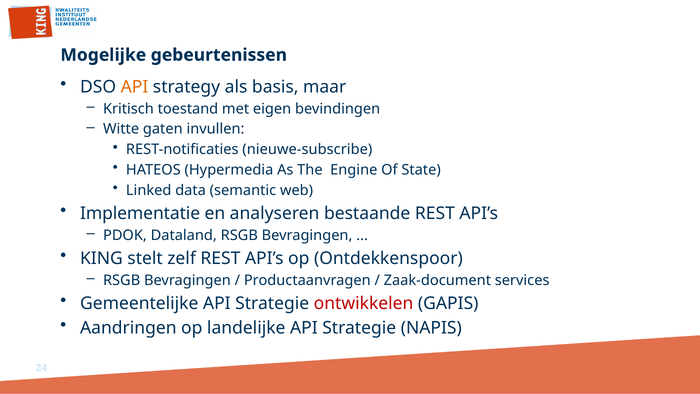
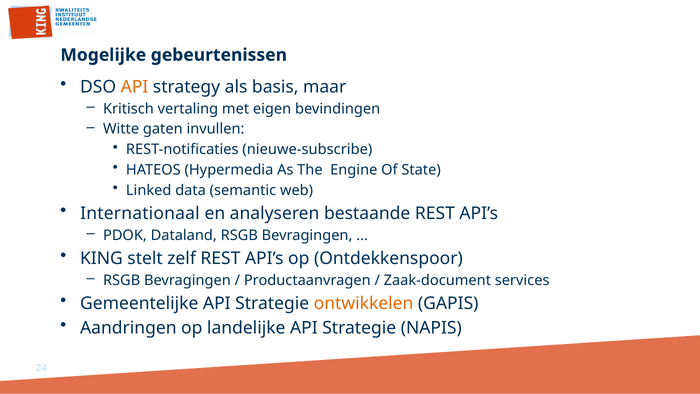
toestand: toestand -> vertaling (188, 109)
Implementatie: Implementatie -> Internationaal (140, 213)
ontwikkelen colour: red -> orange (364, 303)
